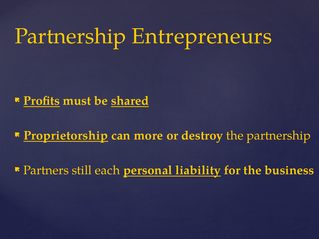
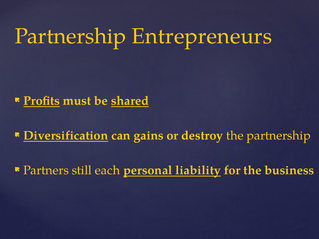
Proprietorship: Proprietorship -> Diversification (66, 136)
more: more -> gains (149, 136)
